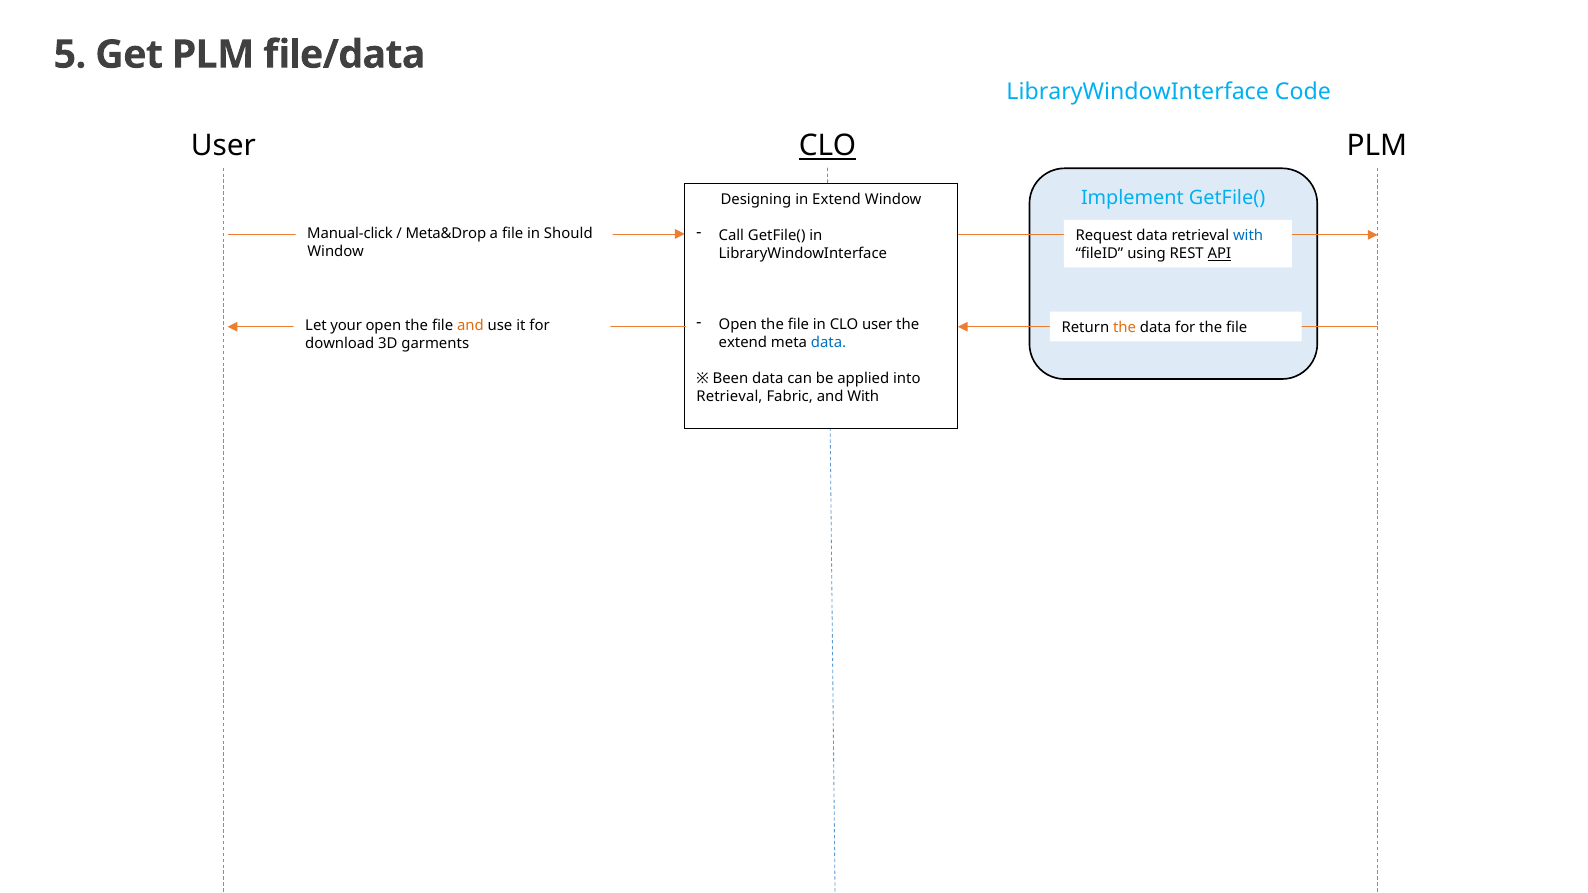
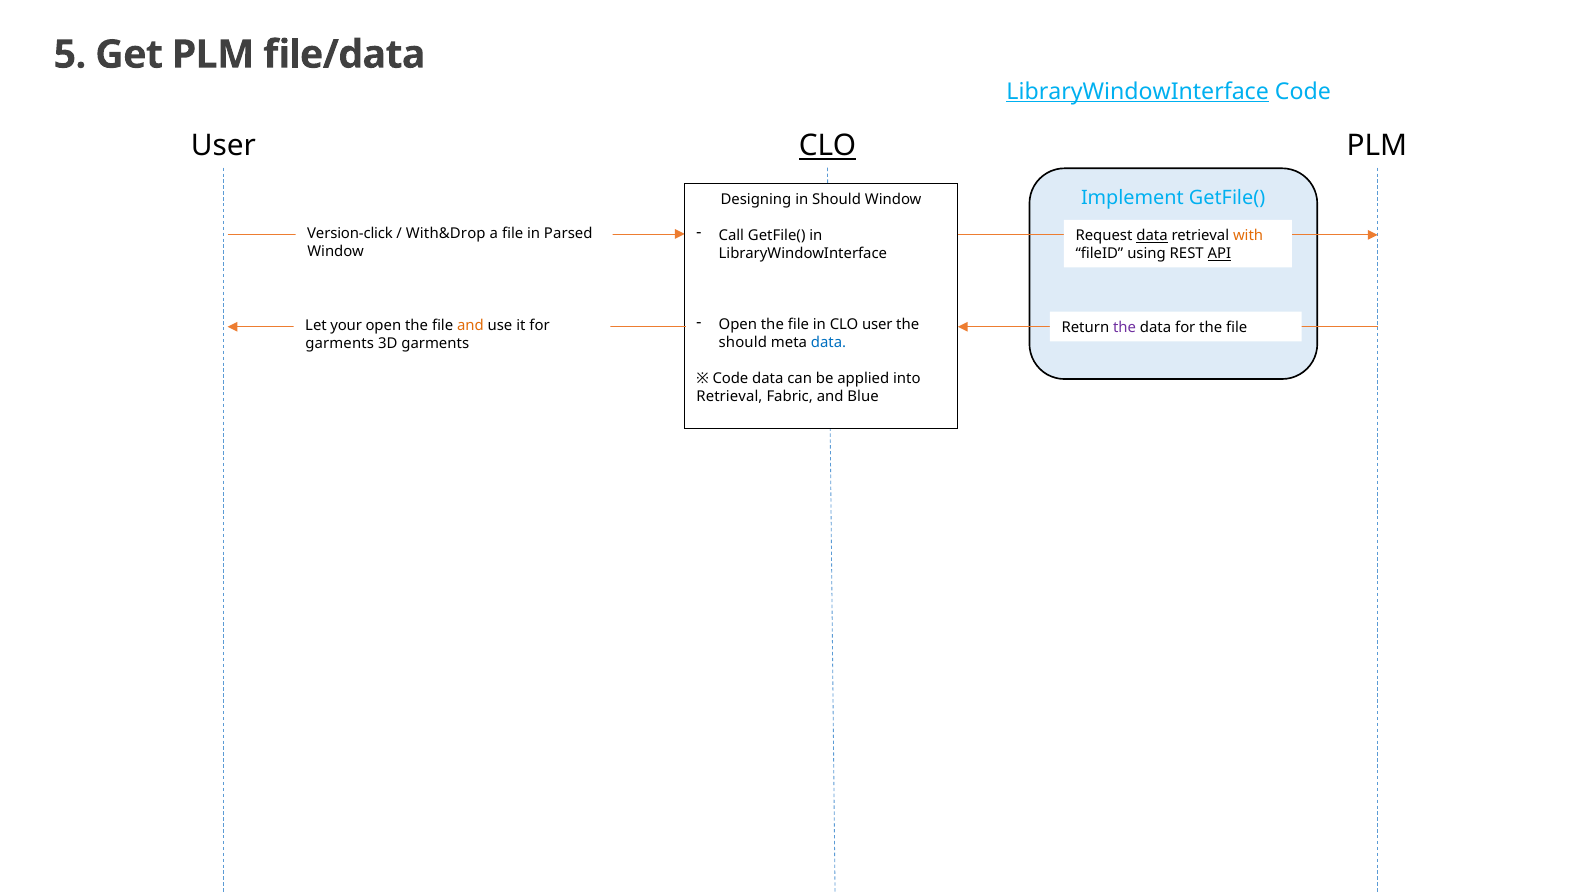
LibraryWindowInterface underline: none -> present (1138, 92)
in Extend: Extend -> Should (837, 200)
Manual-click: Manual-click -> Version-click (350, 234)
Meta&Drop: Meta&Drop -> With&Drop (446, 234)
Should: Should -> Parsed (568, 234)
data underline: none -> present (1152, 236)
with colour: blue -> orange (1248, 236)
the colour: orange -> purple (1125, 328)
extend: extend -> should (743, 343)
download: download -> garments (340, 344)
Been: Been -> Code (731, 379)
and With: With -> Blue (863, 397)
